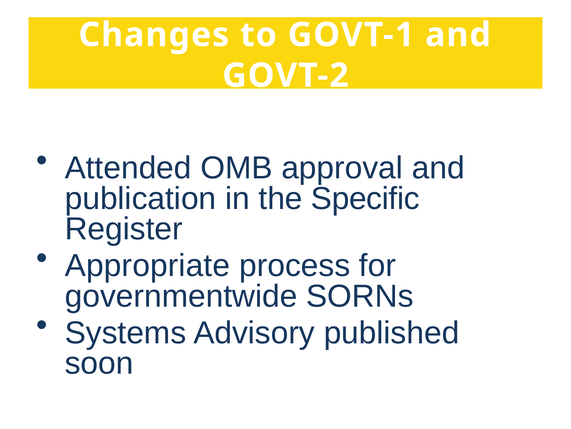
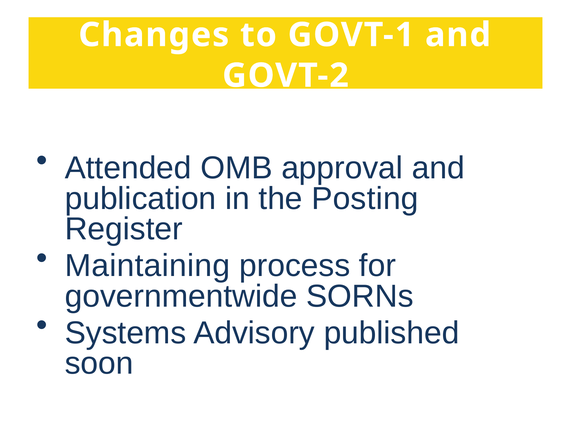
Specific: Specific -> Posting (365, 198)
Appropriate: Appropriate -> Maintaining (147, 265)
